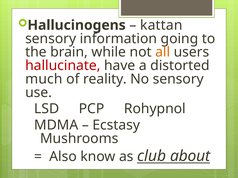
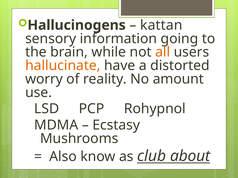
hallucinate colour: red -> orange (63, 66)
much: much -> worry (44, 79)
No sensory: sensory -> amount (178, 79)
